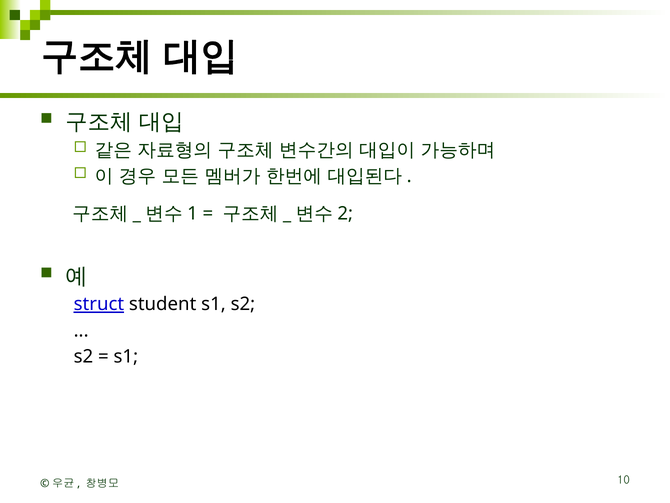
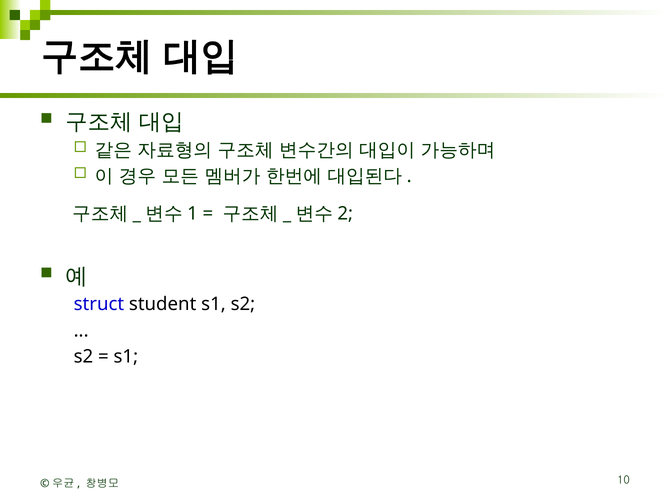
struct underline: present -> none (99, 304)
